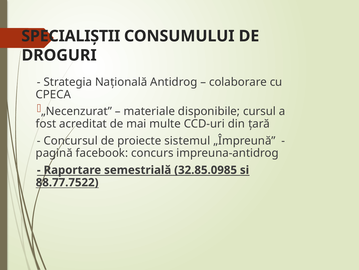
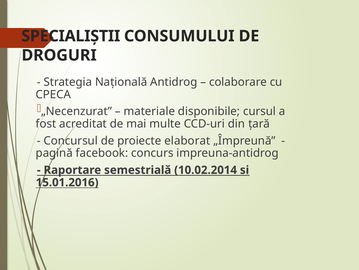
sistemul: sistemul -> elaborat (187, 140)
32.85.0985: 32.85.0985 -> 10.02.2014 (206, 170)
88.77.7522: 88.77.7522 -> 15.01.2016 (67, 182)
